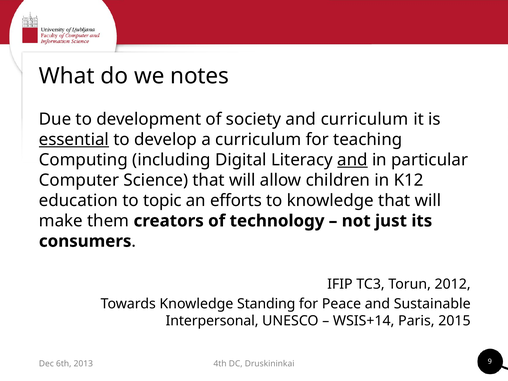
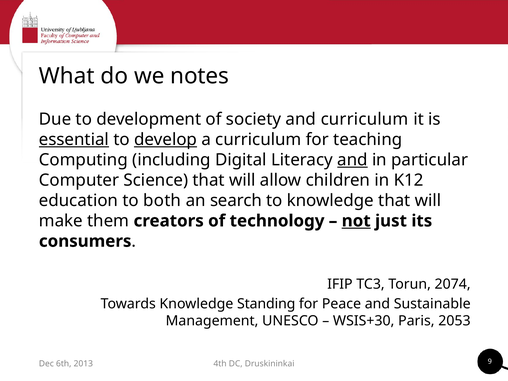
develop underline: none -> present (166, 140)
topic: topic -> both (162, 201)
efforts: efforts -> search (236, 201)
not underline: none -> present (356, 221)
2012: 2012 -> 2074 (453, 284)
Interpersonal: Interpersonal -> Management (212, 321)
WSIS+14: WSIS+14 -> WSIS+30 (364, 321)
2015: 2015 -> 2053 (454, 321)
